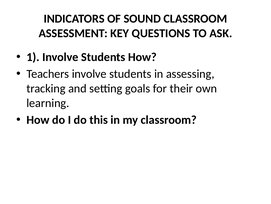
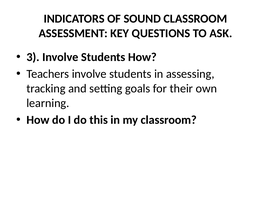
1: 1 -> 3 (33, 57)
